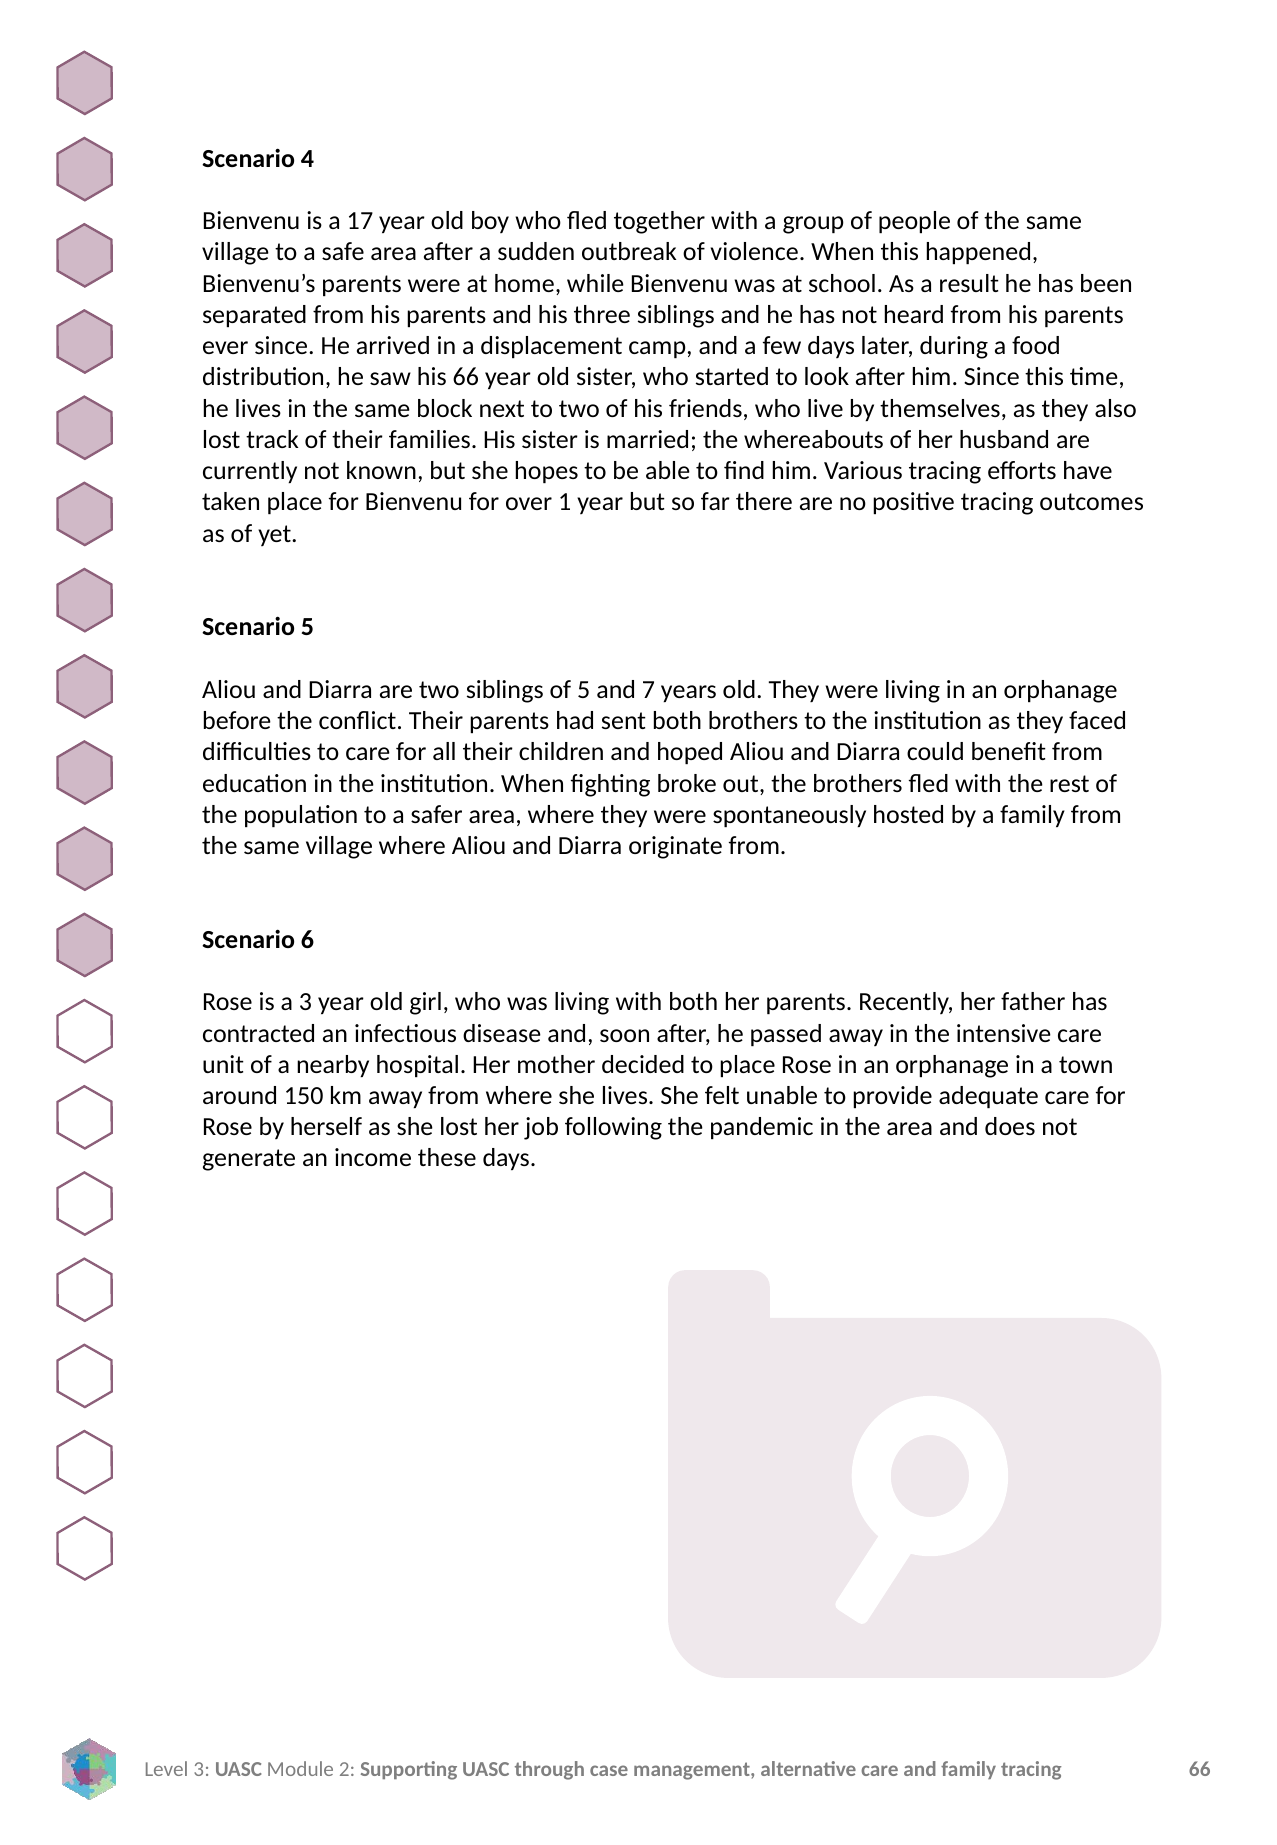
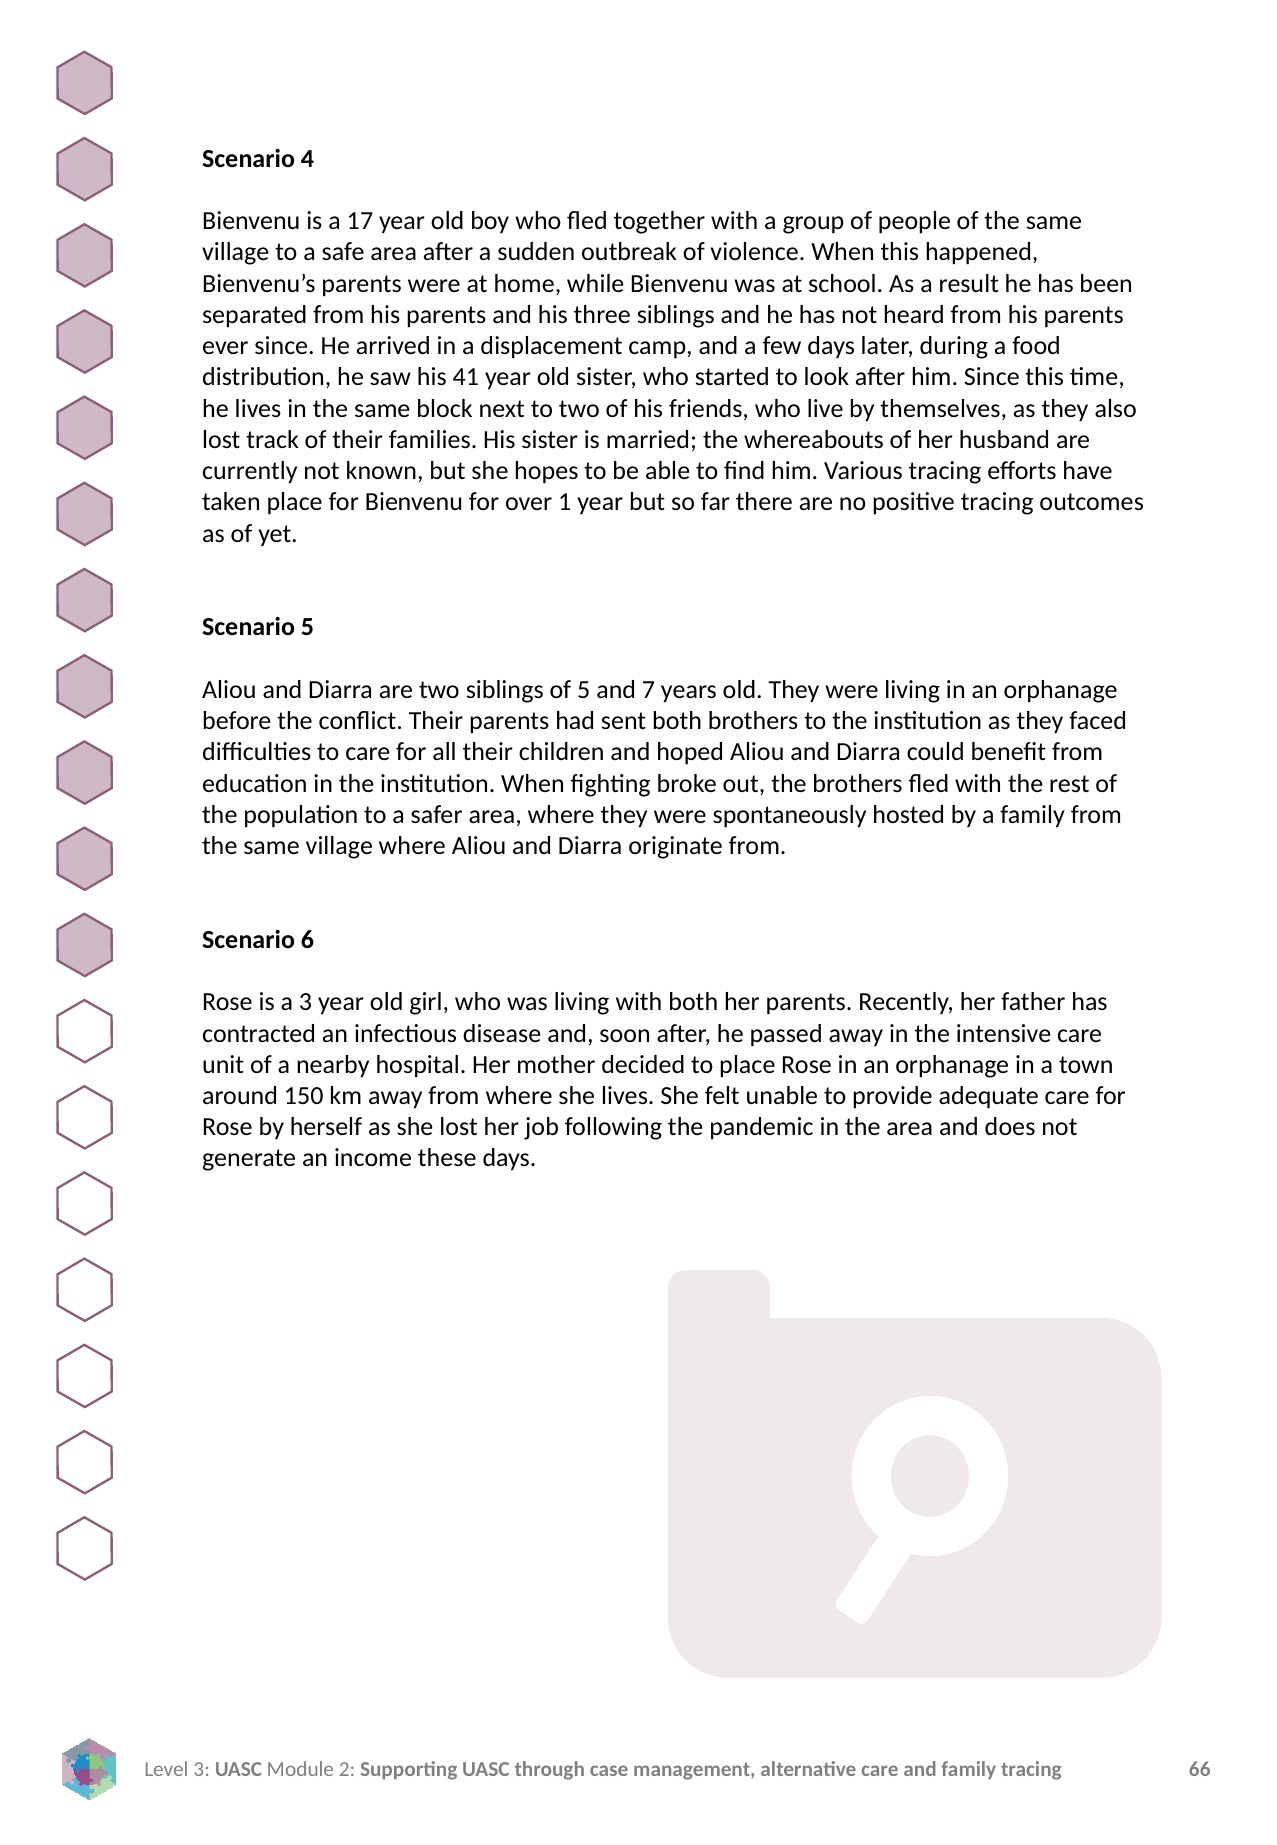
his 66: 66 -> 41 (466, 377)
